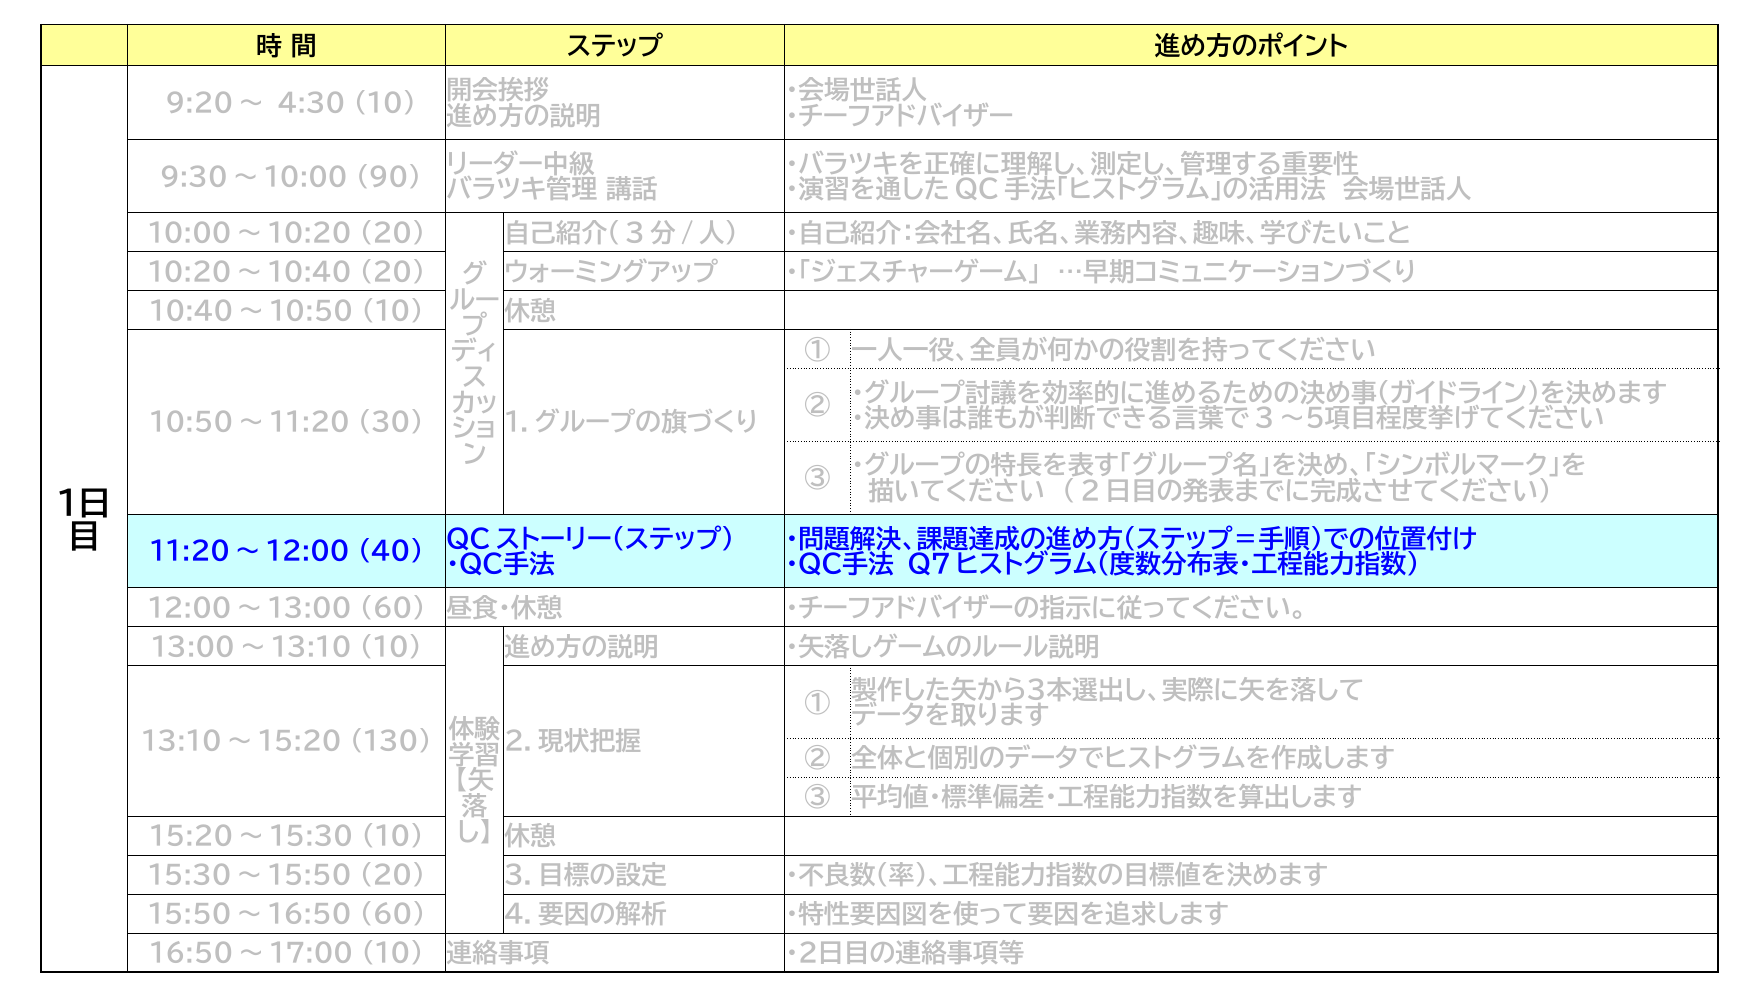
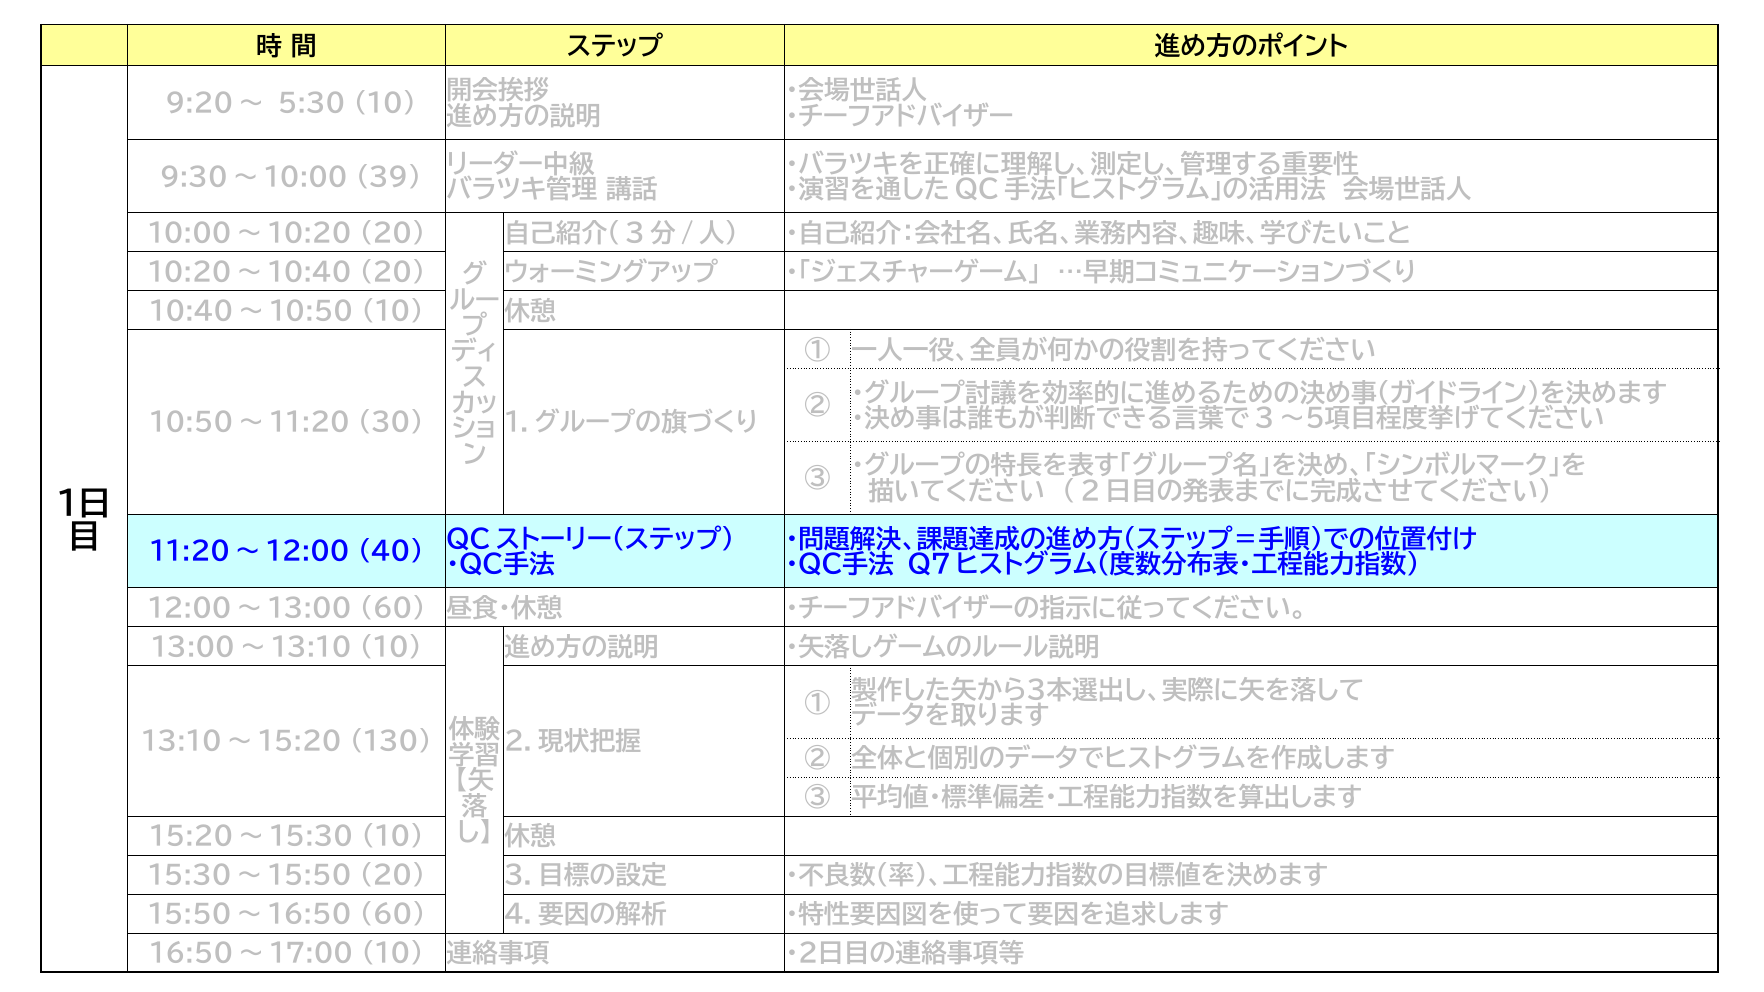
4:30: 4:30 -> 5:30 (312, 104)
90: 90 -> 39 (389, 178)
